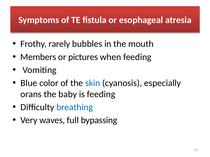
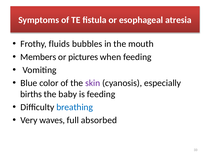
rarely: rarely -> fluids (59, 44)
skin colour: blue -> purple (93, 83)
orans: orans -> births (31, 94)
bypassing: bypassing -> absorbed (99, 121)
